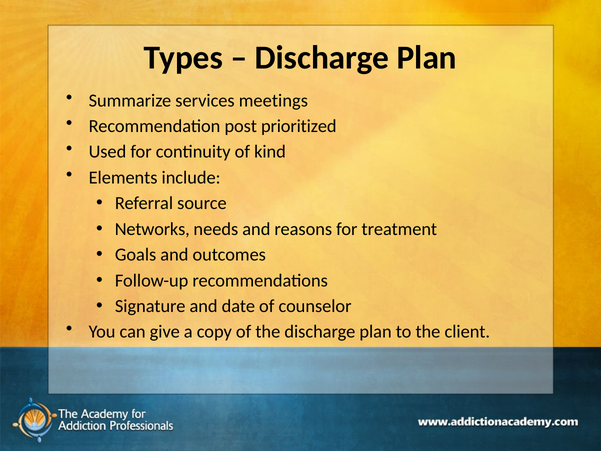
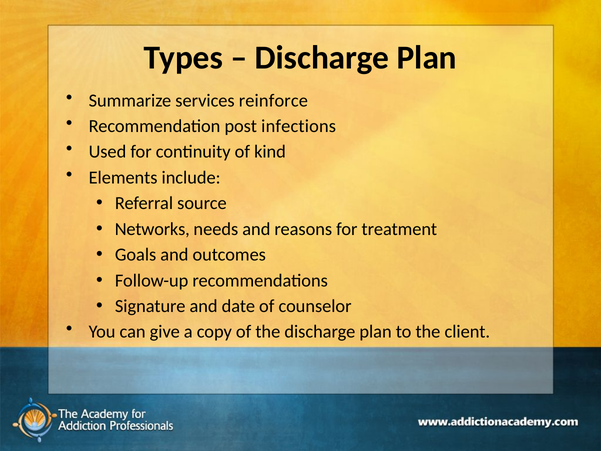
meetings: meetings -> reinforce (273, 100)
prioritized: prioritized -> infections (299, 126)
